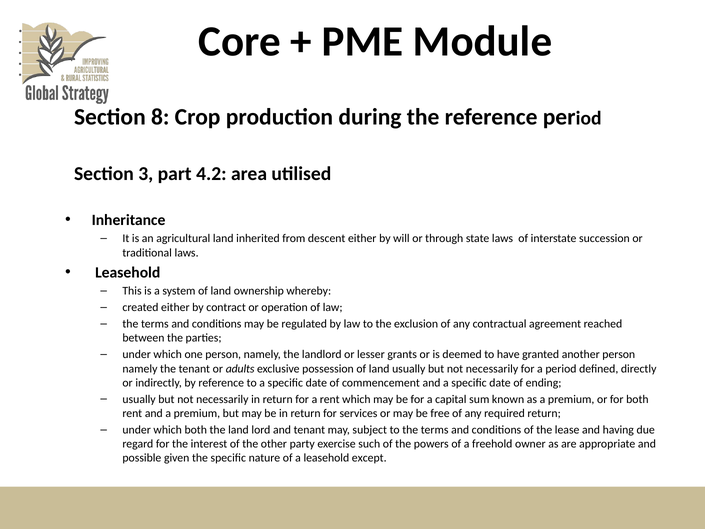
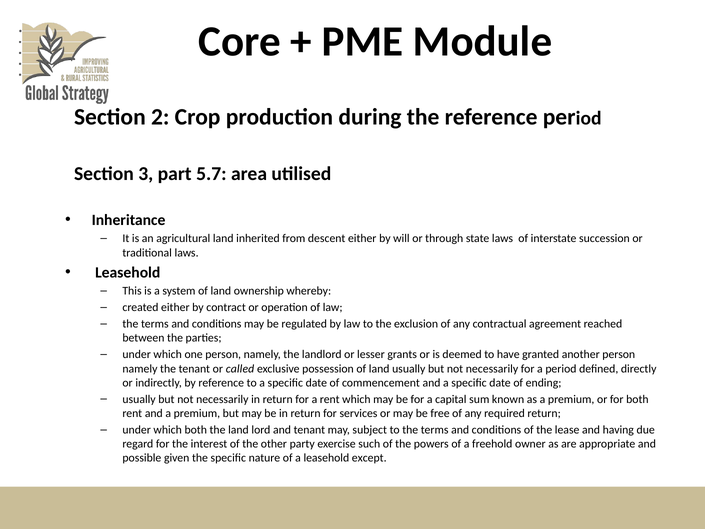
8: 8 -> 2 (160, 117)
4.2: 4.2 -> 5.7 (211, 174)
adults: adults -> called (240, 368)
